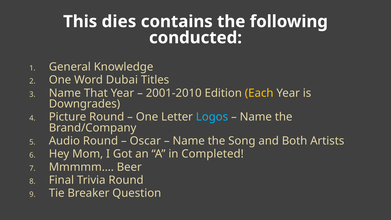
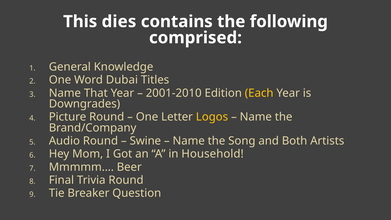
conducted: conducted -> comprised (195, 38)
Logos colour: light blue -> yellow (212, 117)
Oscar: Oscar -> Swine (145, 141)
Completed: Completed -> Household (213, 154)
